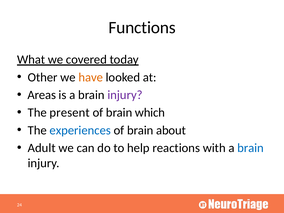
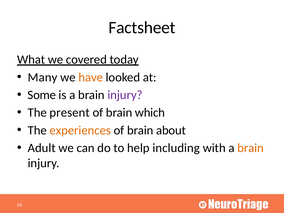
Functions: Functions -> Factsheet (142, 27)
Other: Other -> Many (43, 77)
Areas: Areas -> Some (42, 95)
experiences colour: blue -> orange (80, 130)
reactions: reactions -> including (176, 148)
brain colour: blue -> orange (251, 148)
